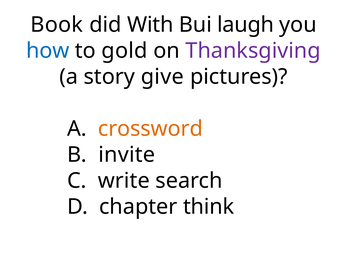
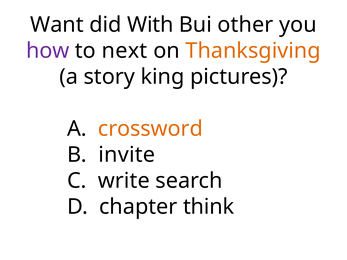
Book: Book -> Want (57, 25)
laugh: laugh -> other (245, 25)
how colour: blue -> purple (48, 51)
gold: gold -> next (124, 51)
Thanksgiving colour: purple -> orange (253, 51)
give: give -> king (162, 77)
